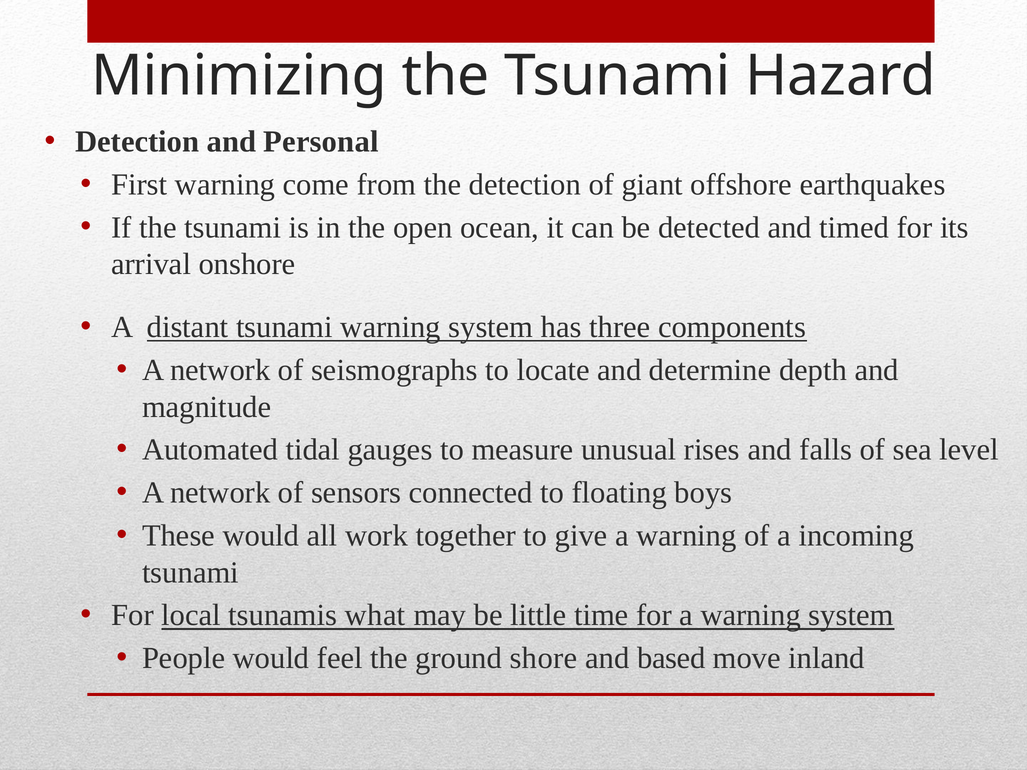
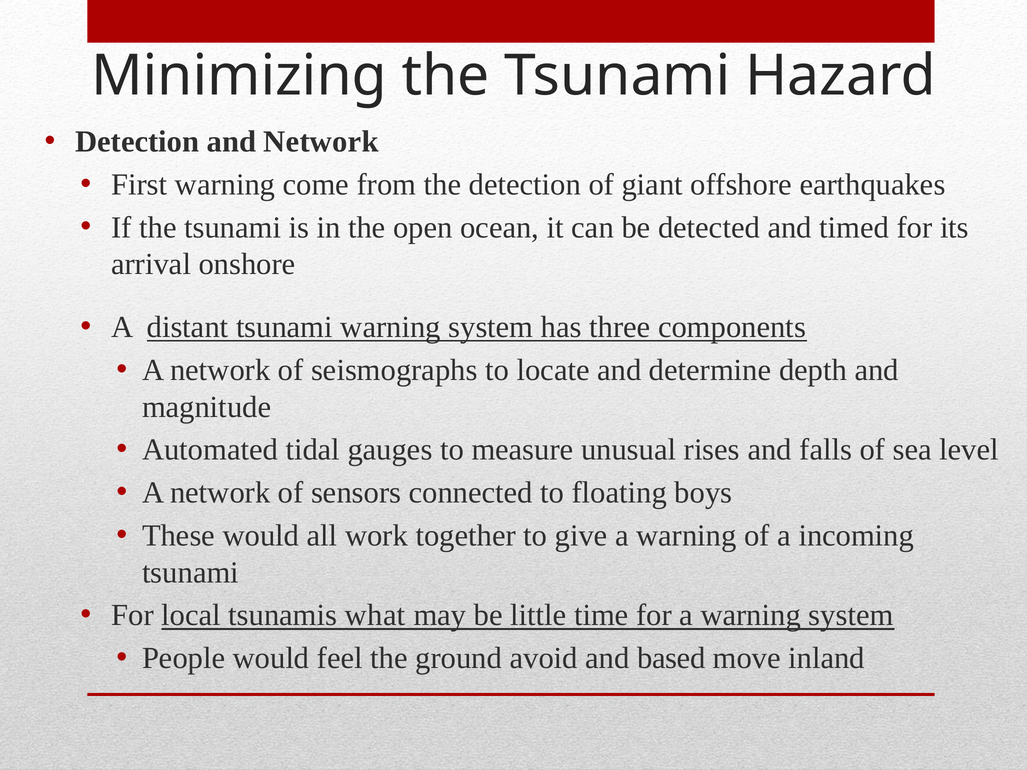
and Personal: Personal -> Network (321, 142)
shore: shore -> avoid (544, 659)
